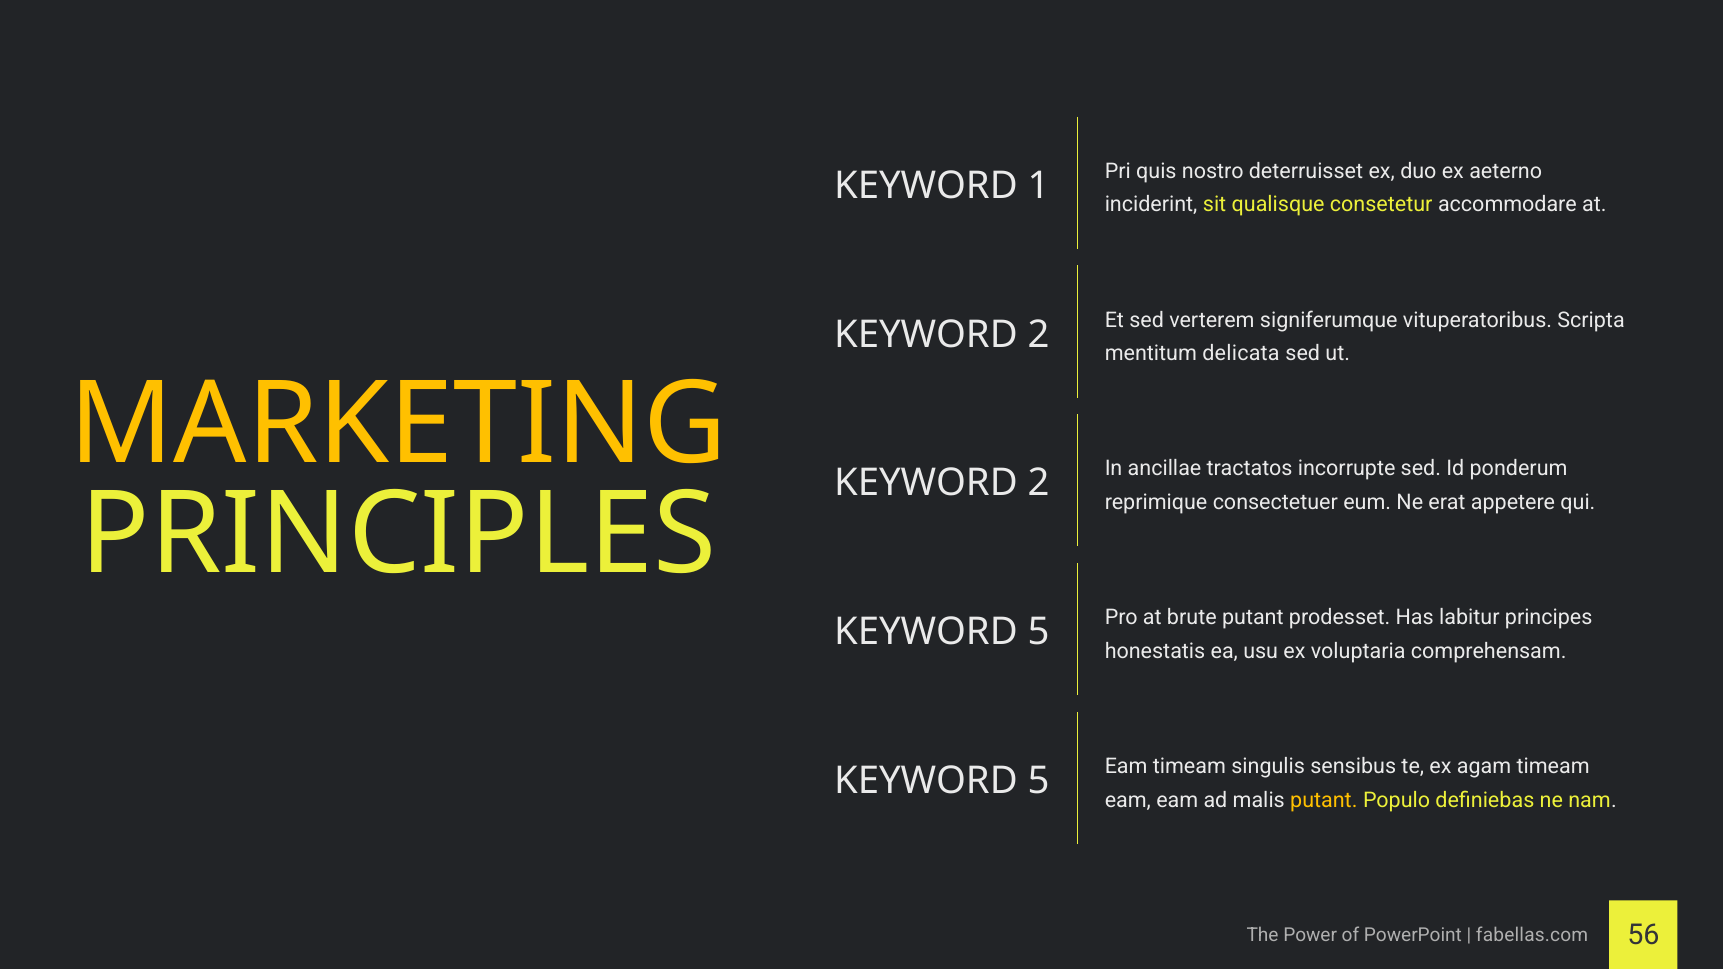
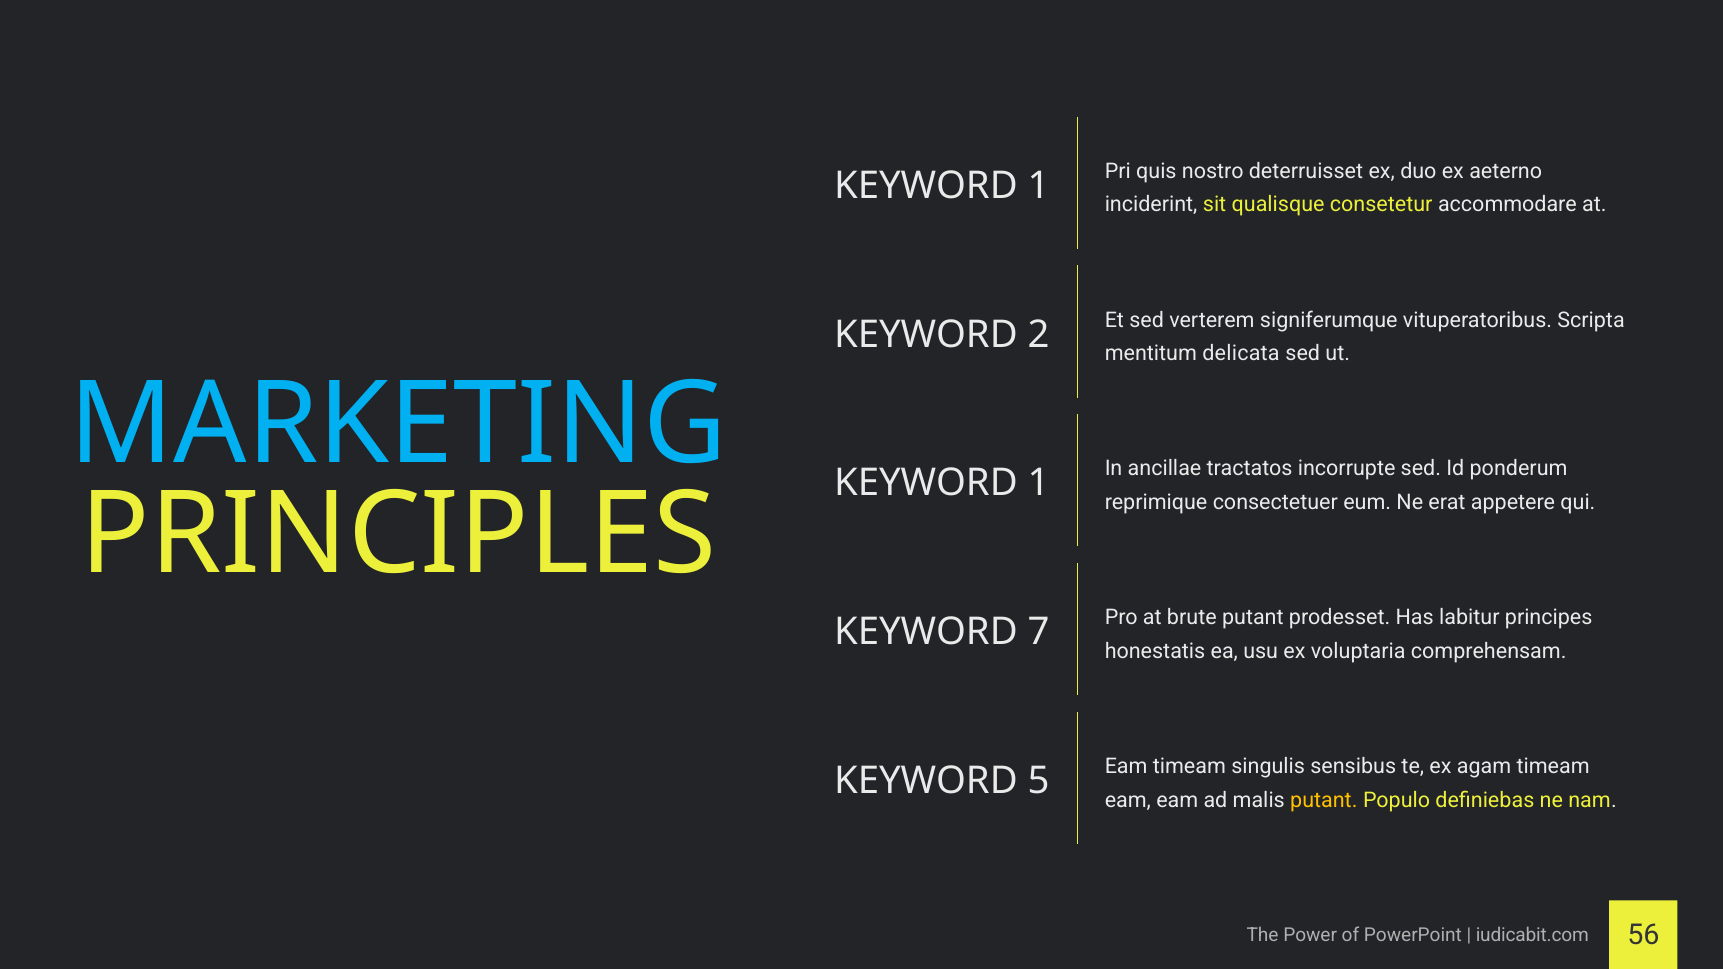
MARKETING colour: yellow -> light blue (399, 425)
2: 2 -> 1 (1039, 483)
5: 5 -> 7 (1039, 632)
fabellas.com: fabellas.com -> iudicabit.com (1532, 935)
